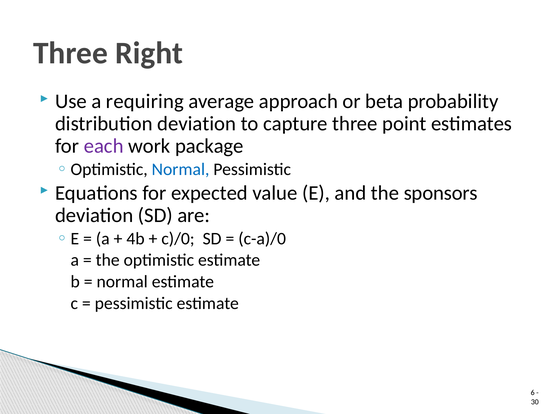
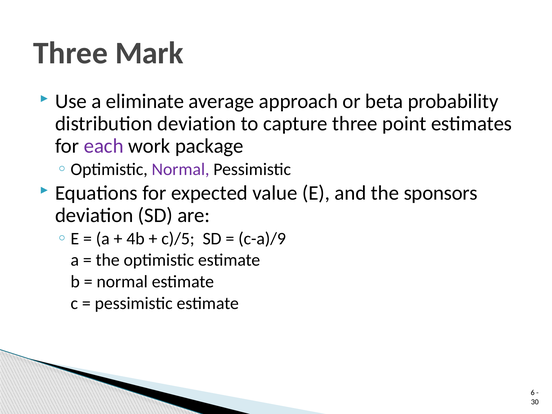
Right: Right -> Mark (149, 53)
requiring: requiring -> eliminate (145, 101)
Normal colour: blue -> purple (181, 169)
c)/0: c)/0 -> c)/5 (178, 239)
c-a)/0: c-a)/0 -> c-a)/9 (262, 239)
